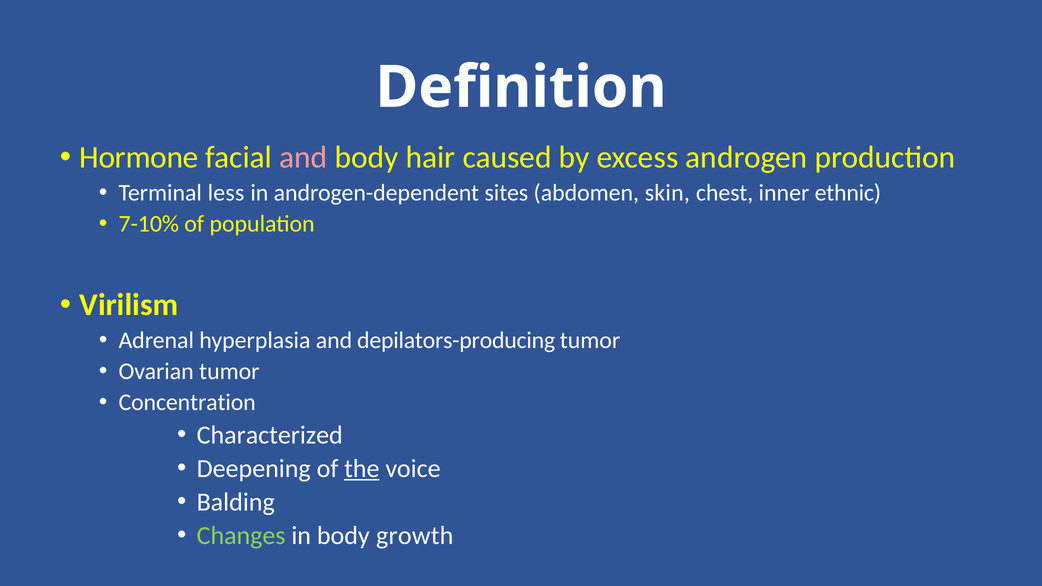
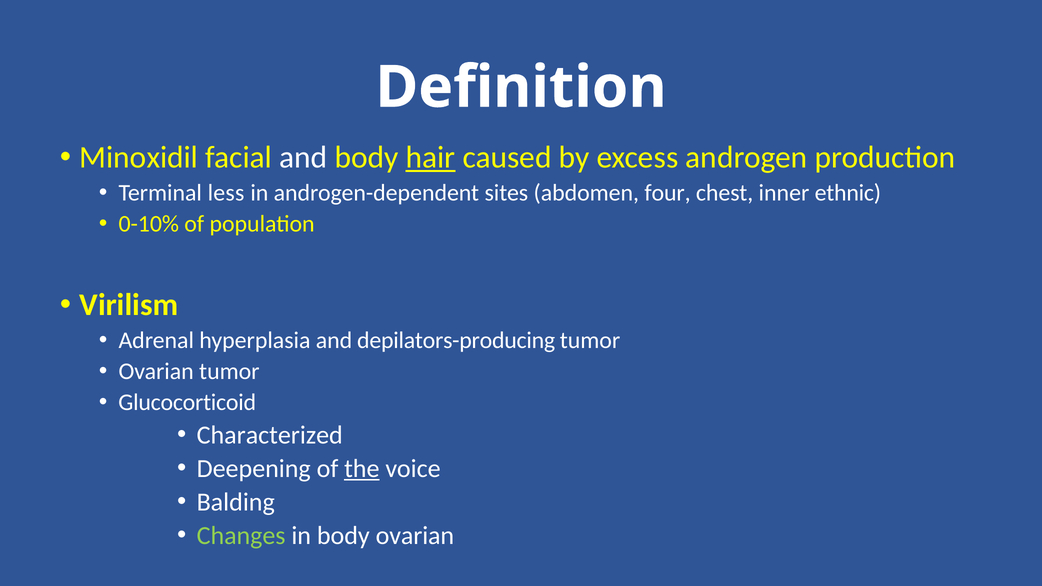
Hormone: Hormone -> Minoxidil (139, 157)
and colour: pink -> white (303, 157)
hair underline: none -> present (430, 157)
skin: skin -> four (668, 193)
7-10%: 7-10% -> 0-10% (149, 224)
Concentration: Concentration -> Glucocorticoid (187, 403)
body growth: growth -> ovarian (415, 536)
